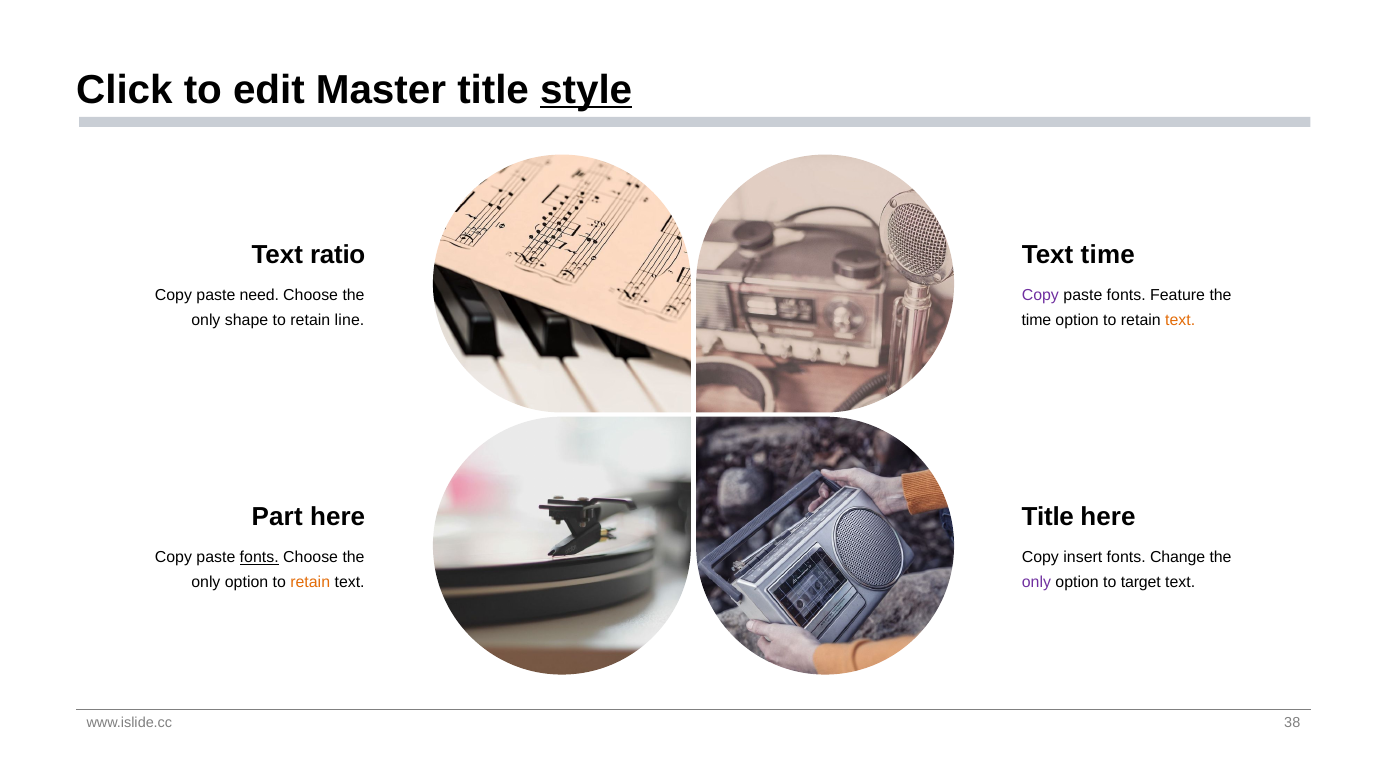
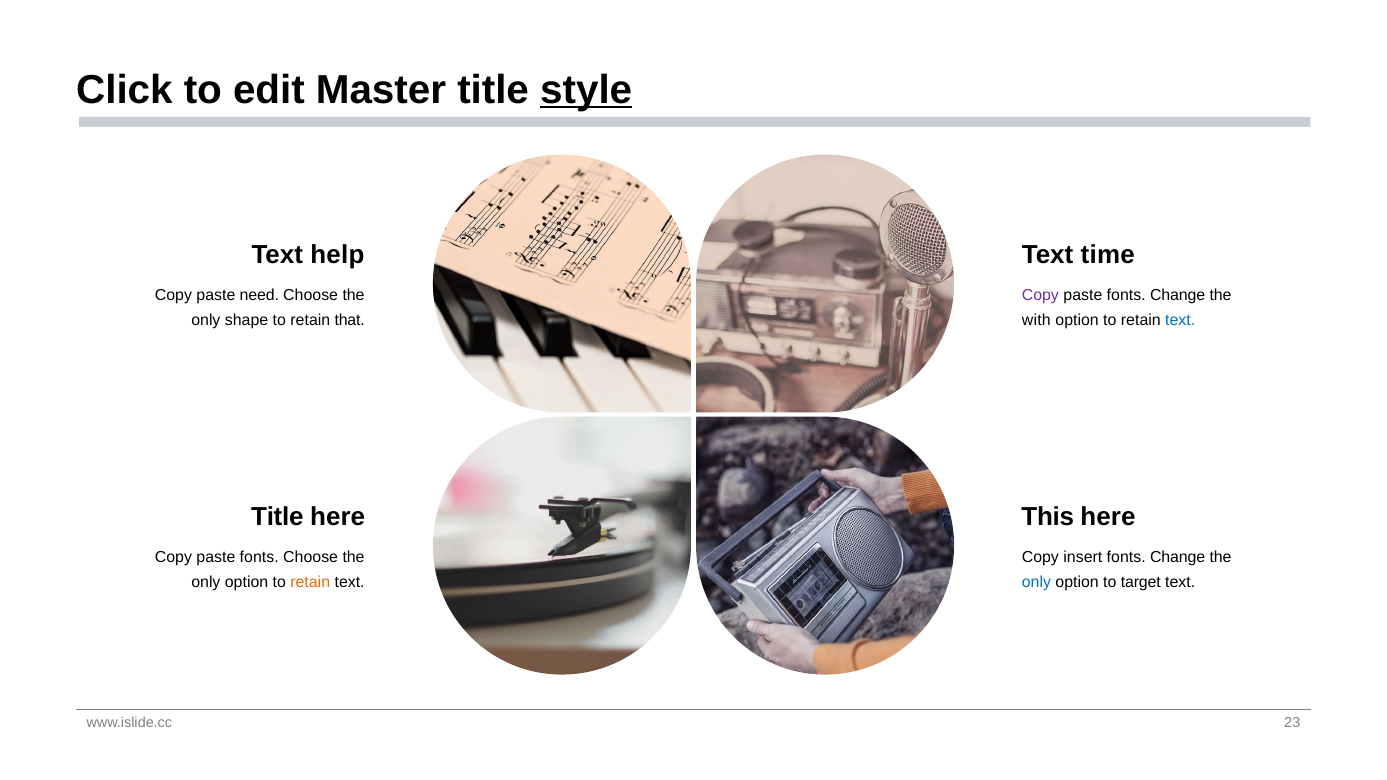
ratio: ratio -> help (337, 255)
paste fonts Feature: Feature -> Change (1178, 296)
line: line -> that (350, 321)
time: time -> with (1036, 321)
text colour: orange -> blue (1180, 321)
Part: Part -> Title (277, 517)
Title: Title -> This (1048, 517)
fonts underline: present -> none (259, 558)
only colour: purple -> blue (1036, 583)
38: 38 -> 23 (1292, 722)
